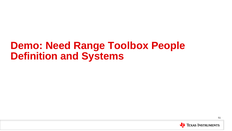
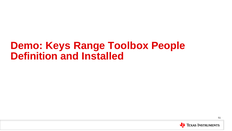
Need: Need -> Keys (58, 45)
Systems: Systems -> Installed (103, 56)
